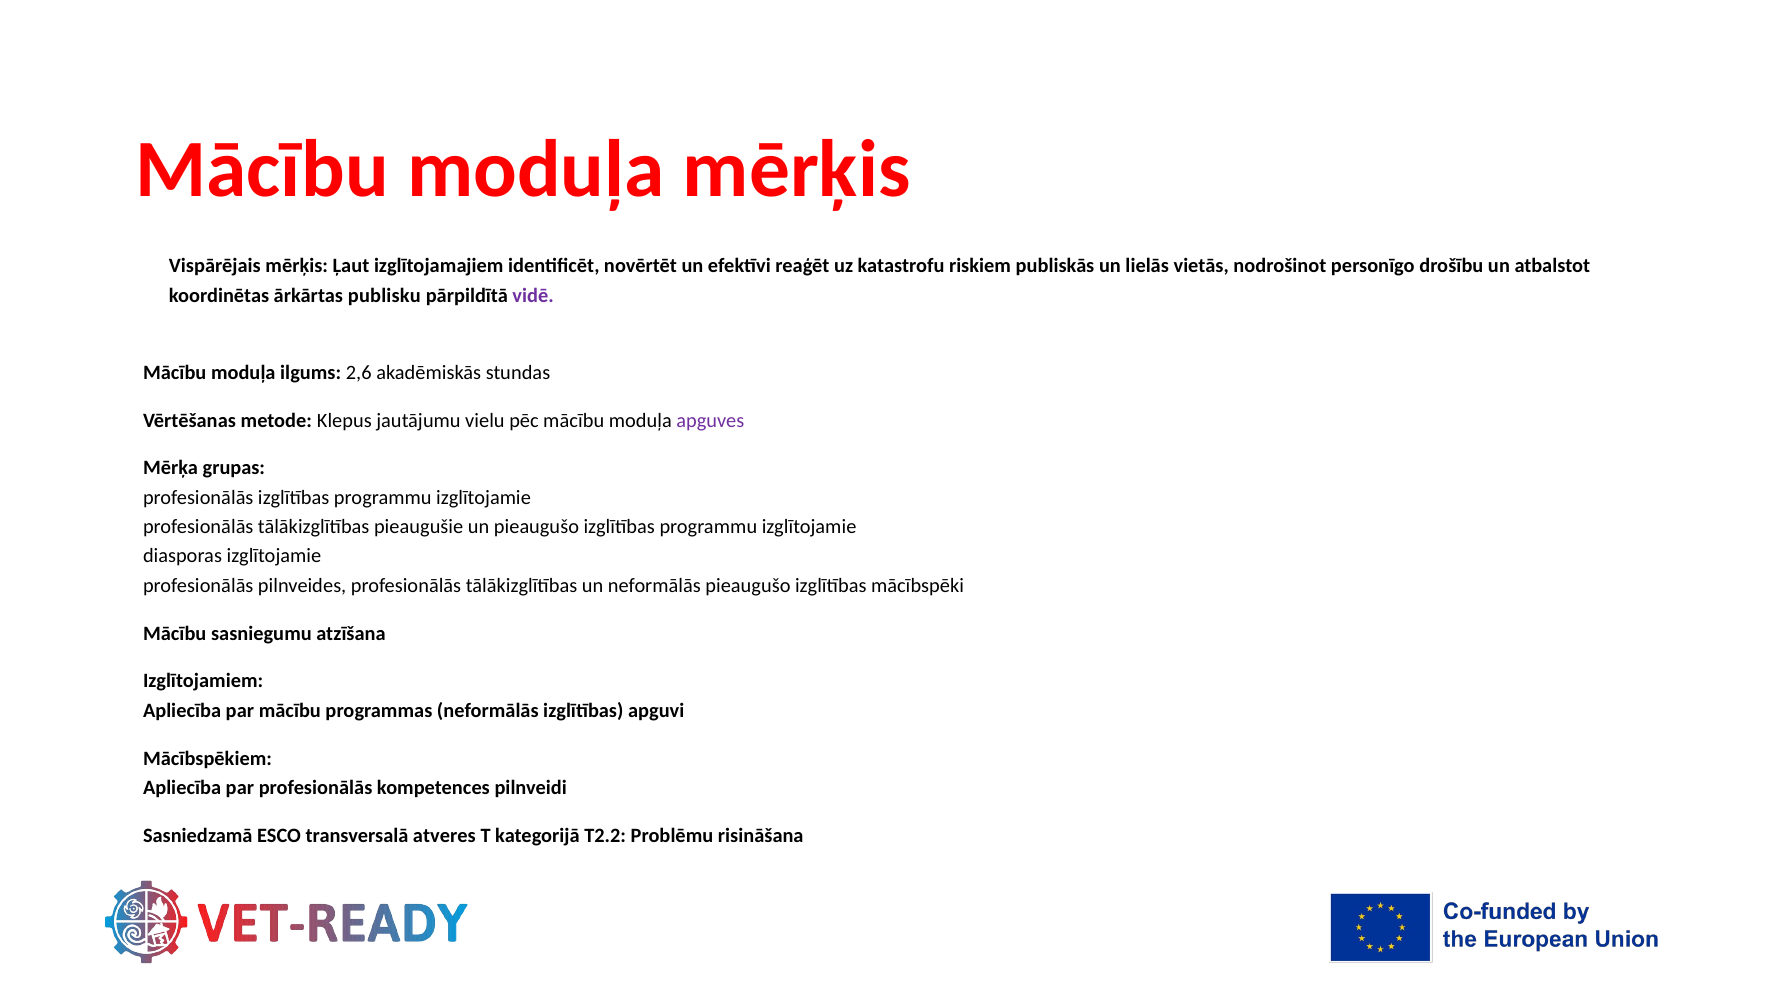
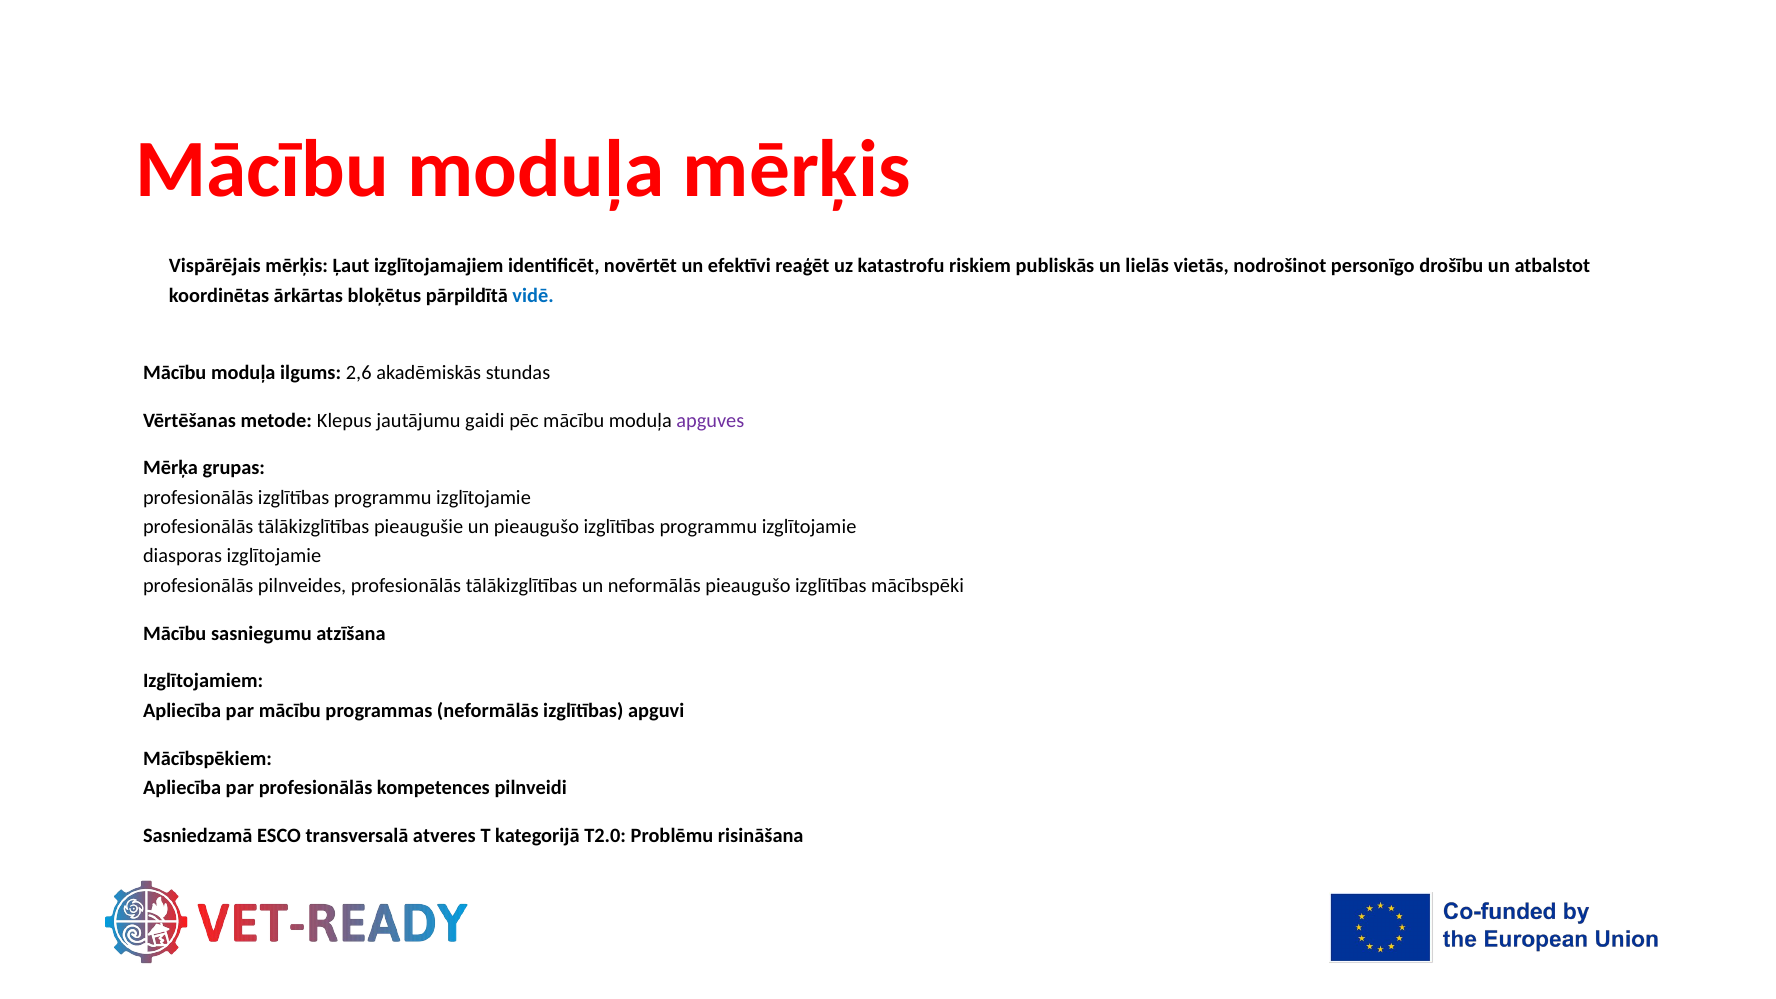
publisku: publisku -> bloķētus (384, 295)
vidē colour: purple -> blue (533, 295)
vielu: vielu -> gaidi (485, 420)
T2.2: T2.2 -> T2.0 (605, 835)
